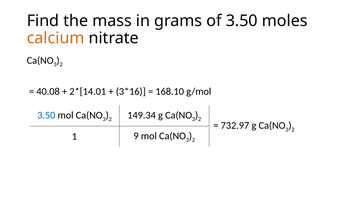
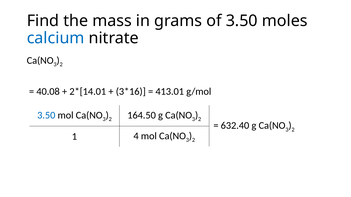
calcium colour: orange -> blue (56, 38)
168.10: 168.10 -> 413.01 (170, 92)
149.34: 149.34 -> 164.50 (142, 115)
732.97: 732.97 -> 632.40 (235, 126)
9: 9 -> 4 (136, 136)
